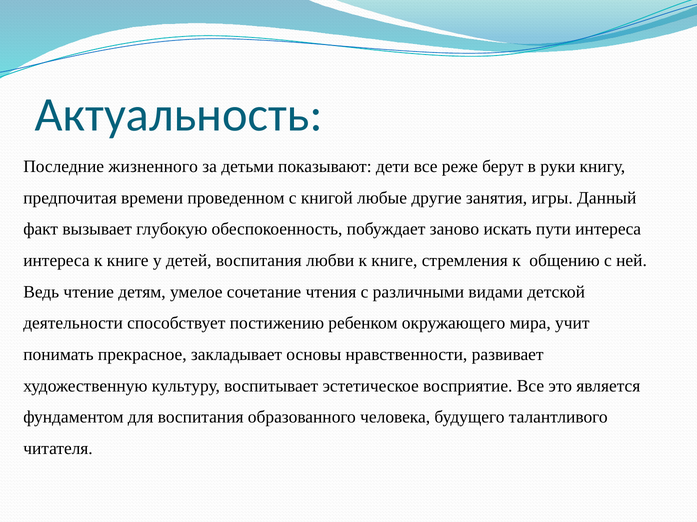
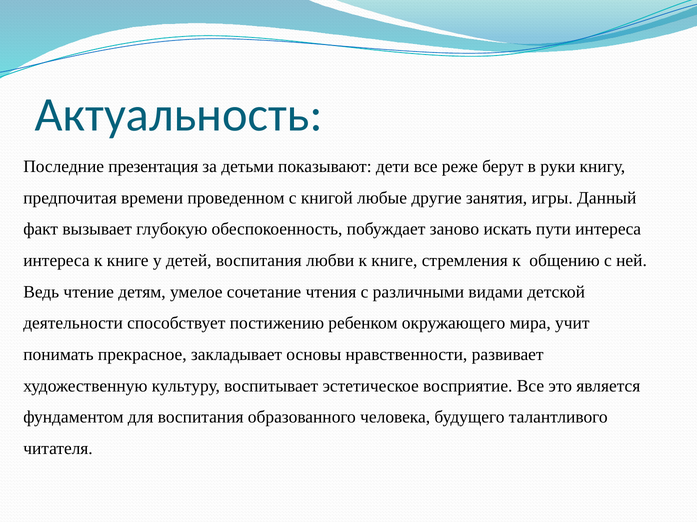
жизненного: жизненного -> презентация (153, 167)
